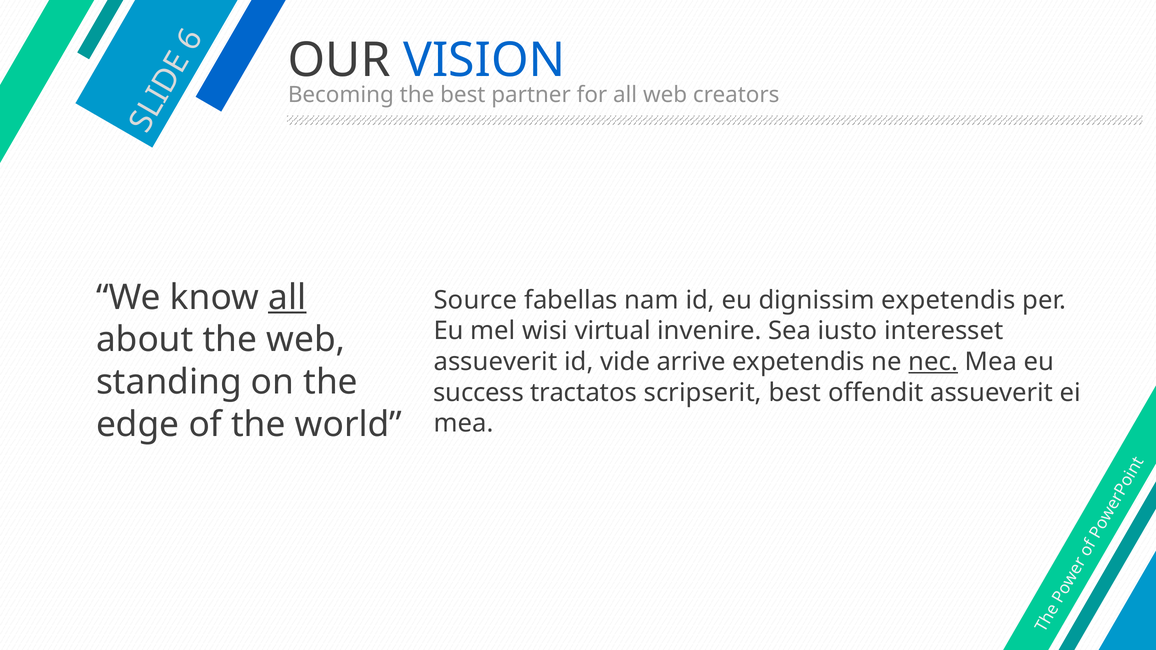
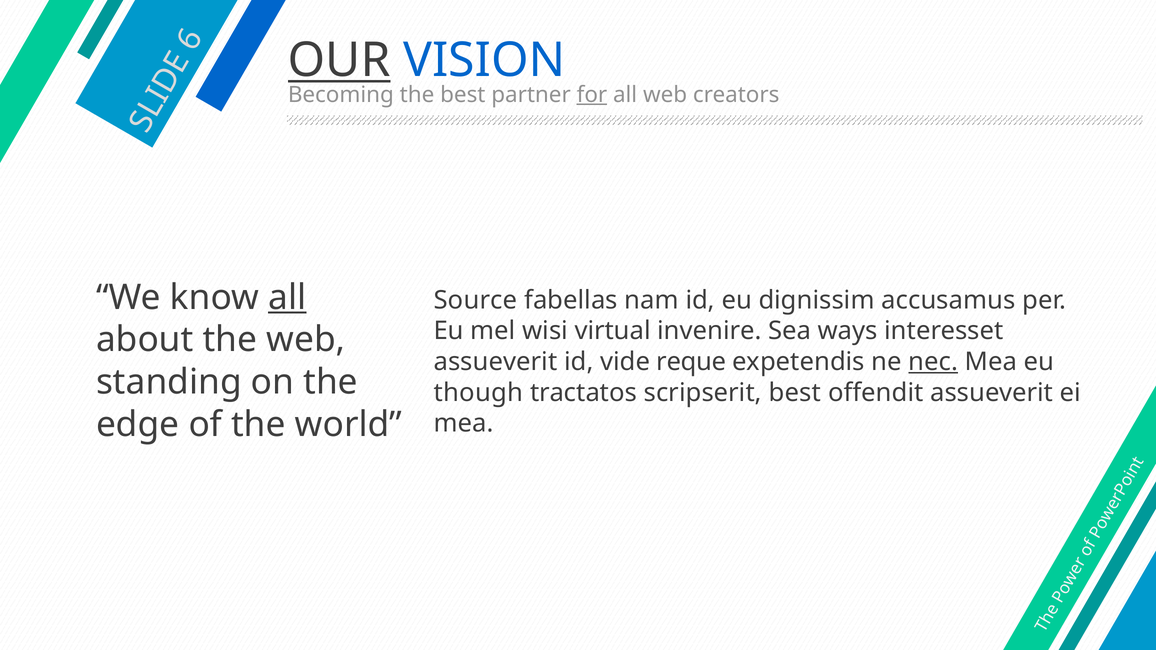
OUR underline: none -> present (339, 61)
for underline: none -> present (592, 95)
dignissim expetendis: expetendis -> accusamus (948, 300)
iusto: iusto -> ways (848, 331)
arrive: arrive -> reque (691, 362)
success: success -> though (478, 393)
